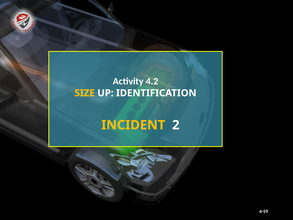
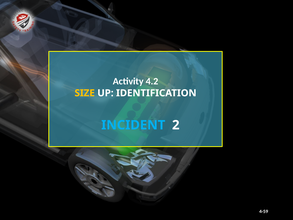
INCIDENT colour: yellow -> light blue (133, 125)
